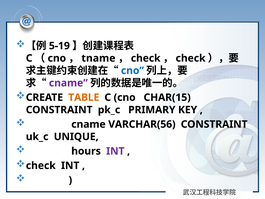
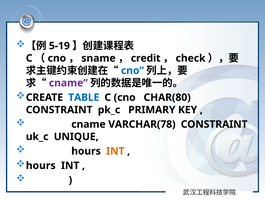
tname: tname -> sname (98, 58)
check: check -> credit (146, 58)
TABLE colour: orange -> blue (84, 97)
CHAR(15: CHAR(15 -> CHAR(80 (167, 97)
VARCHAR(56: VARCHAR(56 -> VARCHAR(78 (142, 124)
INT colour: purple -> orange (115, 151)
check: check -> hours (41, 165)
